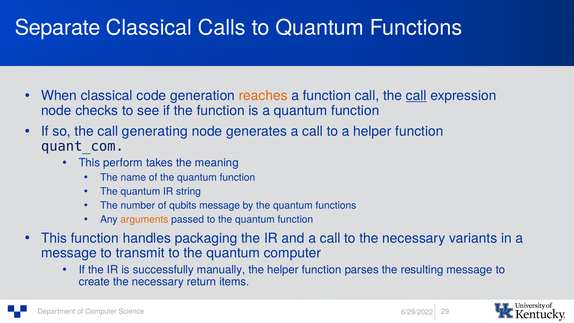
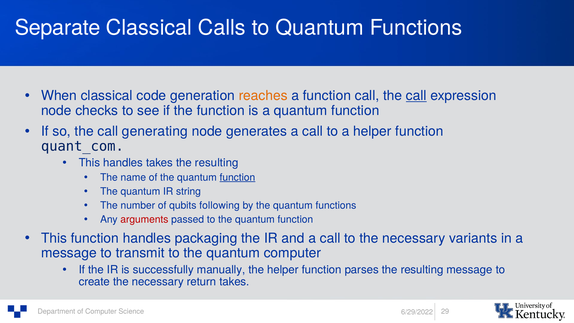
This perform: perform -> handles (123, 163)
takes the meaning: meaning -> resulting (217, 163)
function underline: none -> present (237, 177)
qubits message: message -> following (219, 205)
arguments colour: orange -> red (144, 219)
return items: items -> takes (234, 282)
